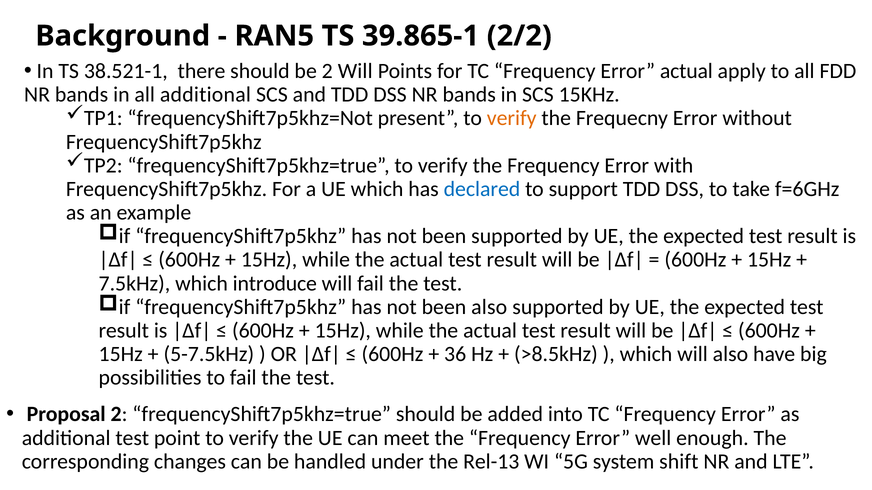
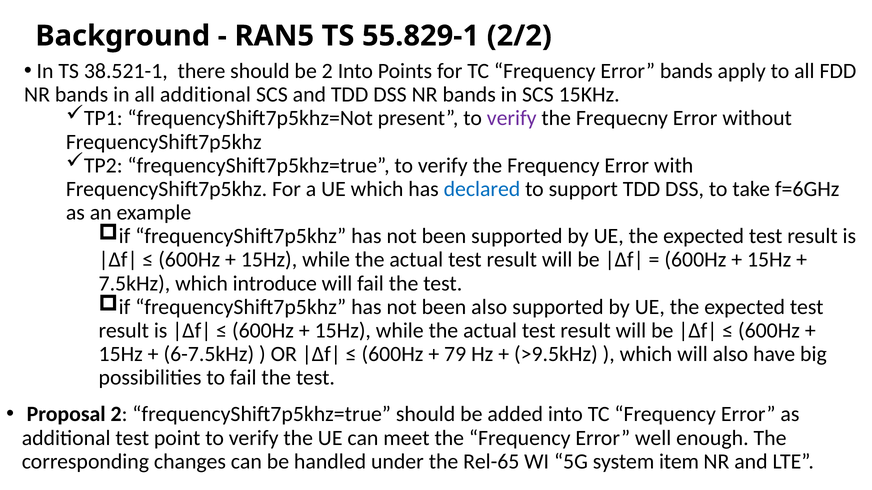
39.865-1: 39.865-1 -> 55.829-1 (421, 36)
2 Will: Will -> Into (355, 71)
Error actual: actual -> bands (686, 71)
verify colour: orange -> purple (512, 118)
5-7.5kHz: 5-7.5kHz -> 6-7.5kHz (209, 355)
36: 36 -> 79 (455, 355)
>8.5kHz: >8.5kHz -> >9.5kHz (556, 355)
Rel-13: Rel-13 -> Rel-65 (491, 462)
shift: shift -> item (679, 462)
